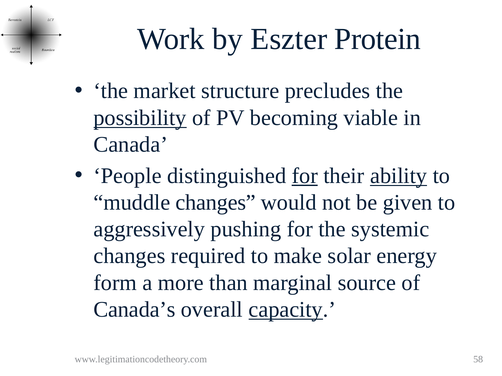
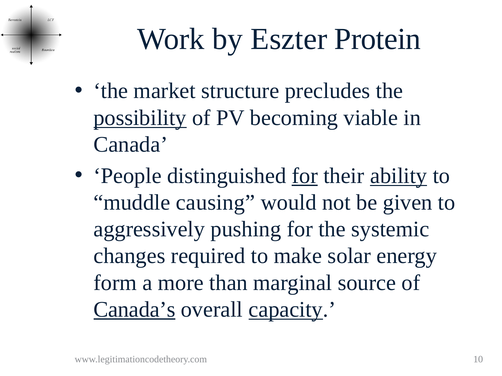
muddle changes: changes -> causing (215, 203)
Canada’s underline: none -> present (134, 310)
58: 58 -> 10 (478, 360)
